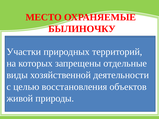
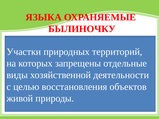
МЕСТО: МЕСТО -> ЯЗЫКА (44, 17)
